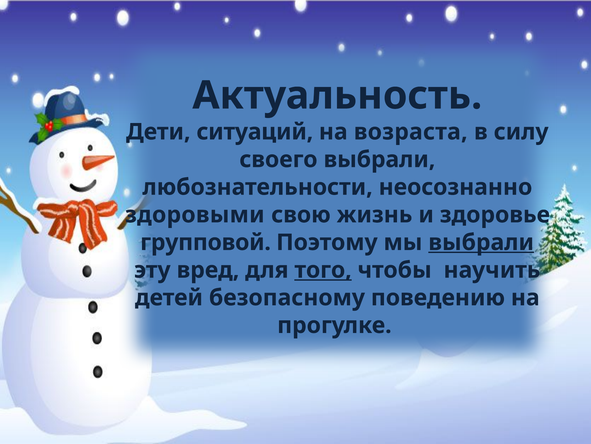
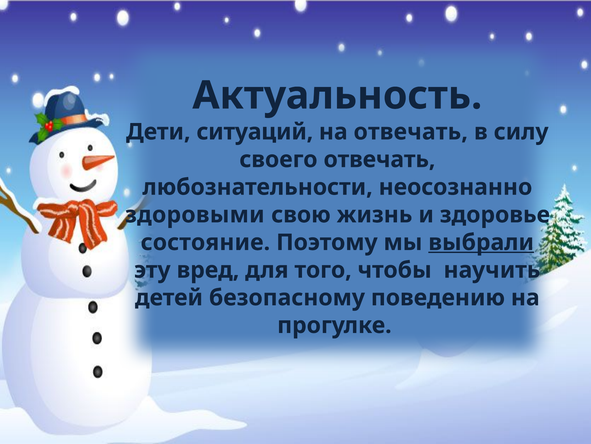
на возраста: возраста -> отвечать (411, 132)
своего выбрали: выбрали -> отвечать (379, 159)
групповой: групповой -> состояние (205, 242)
того underline: present -> none (323, 270)
